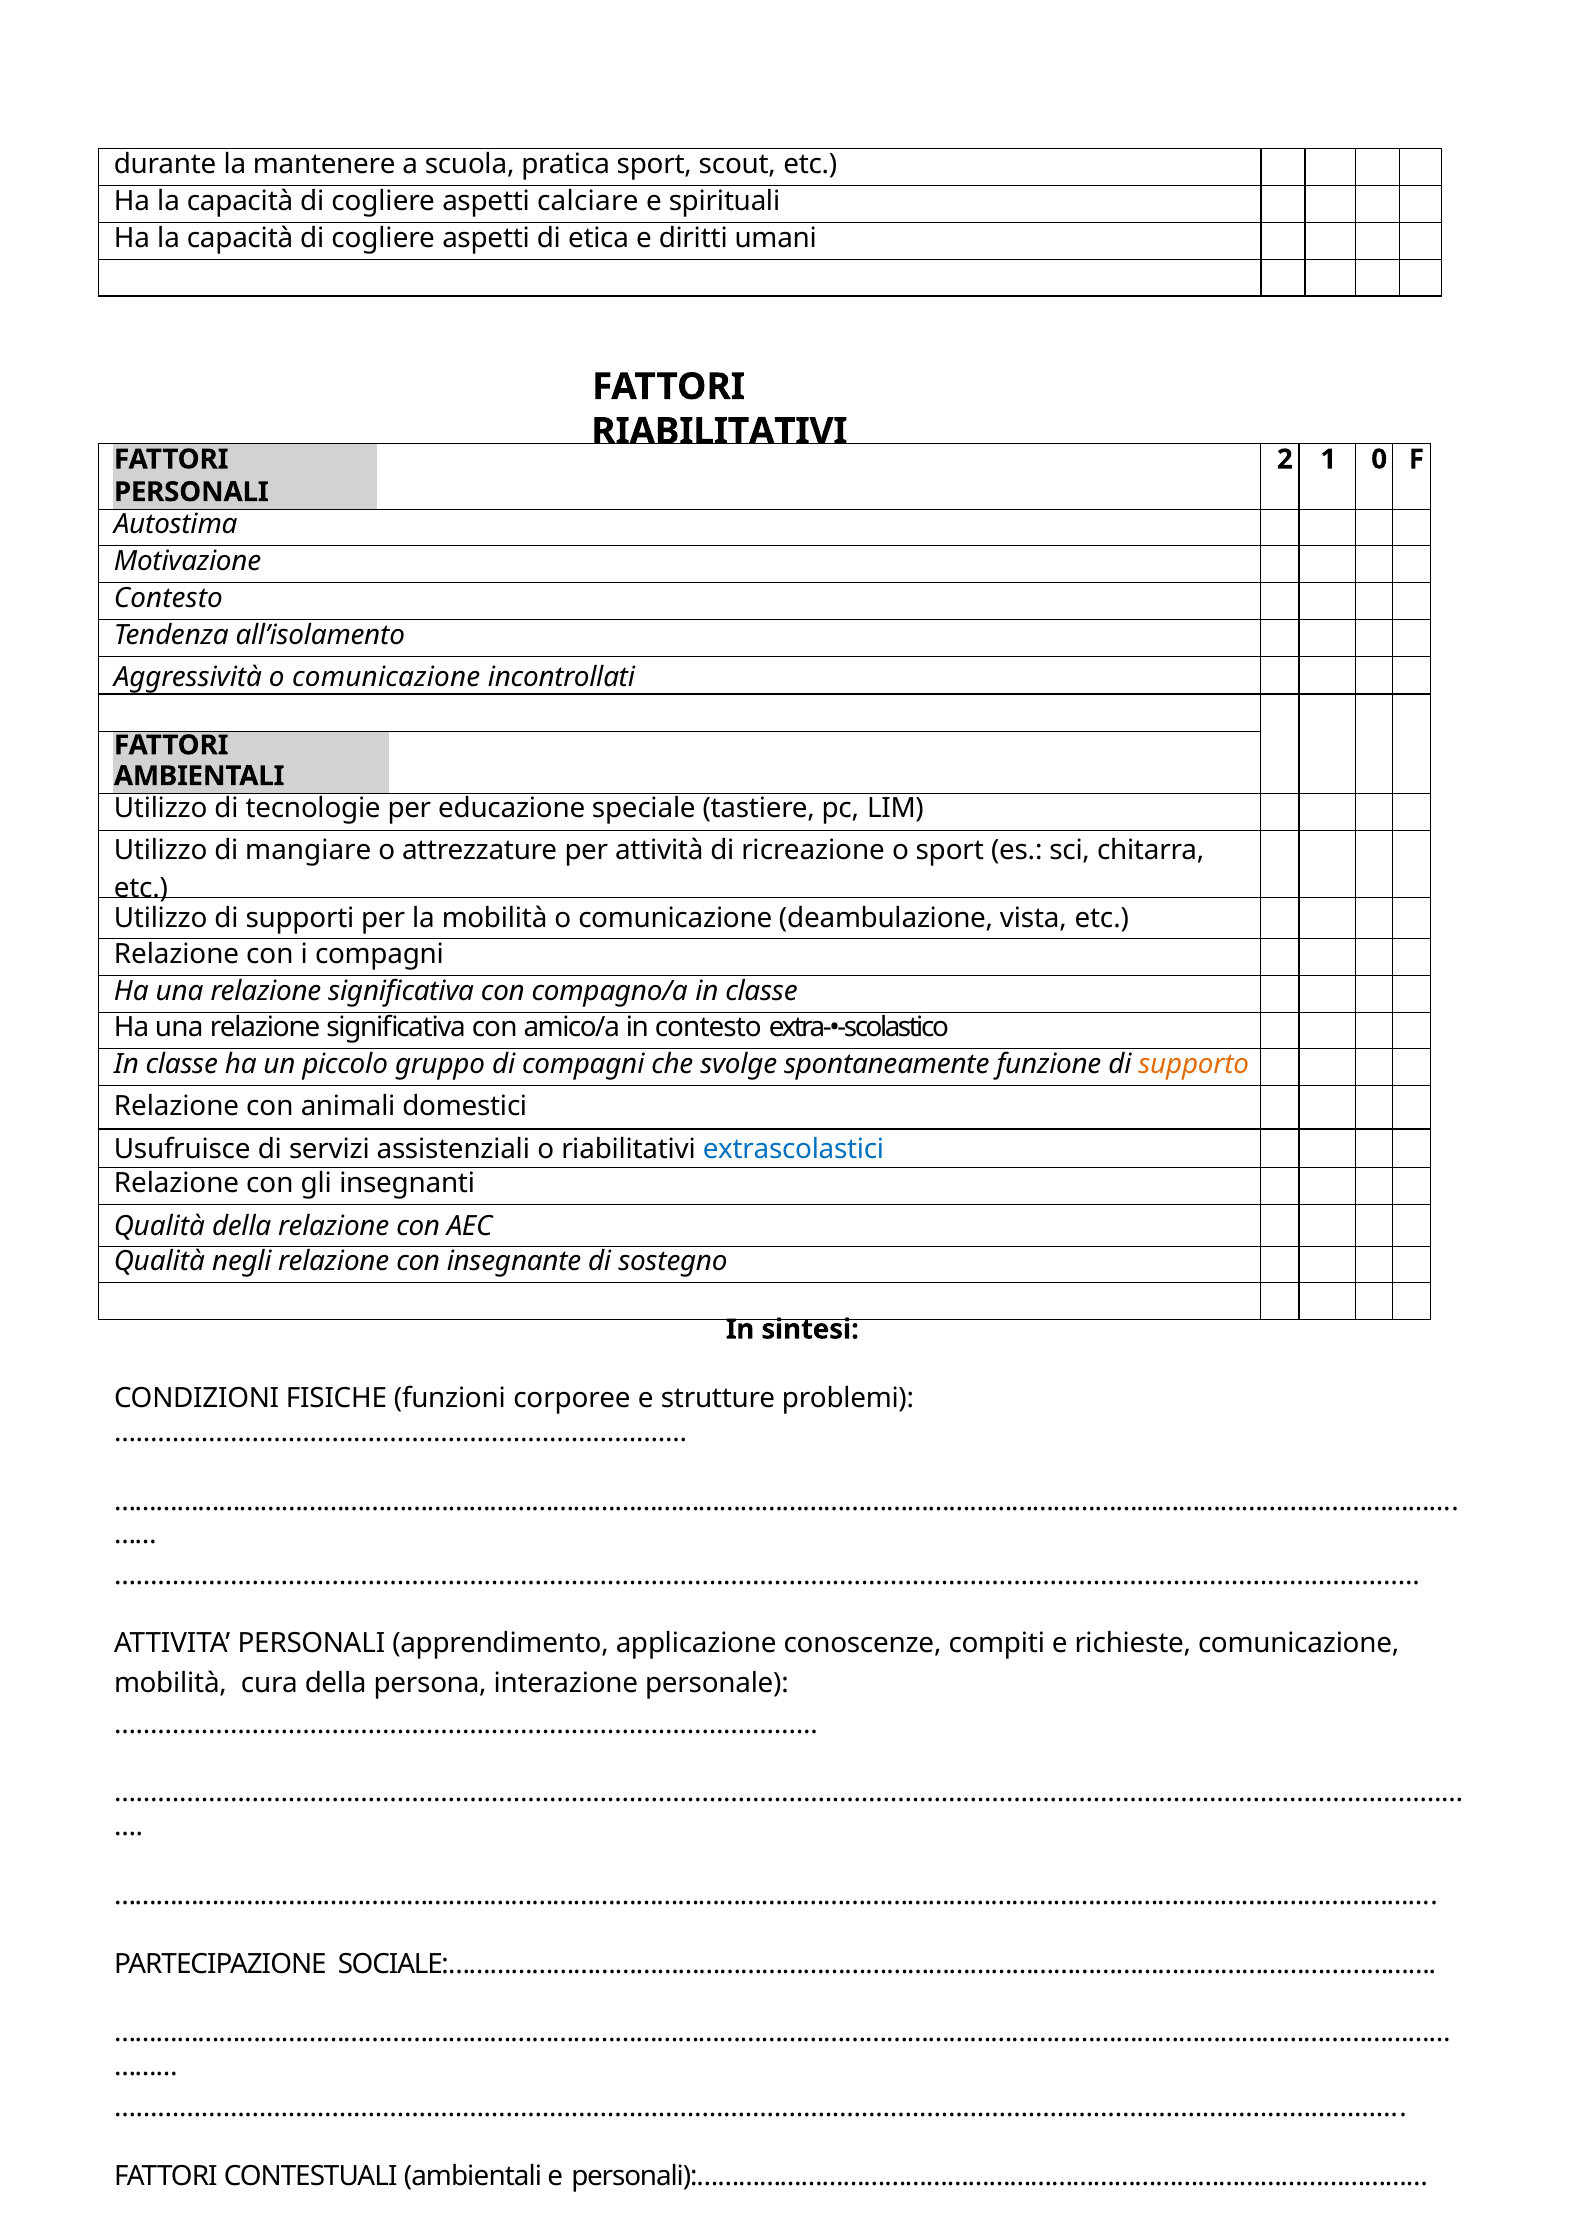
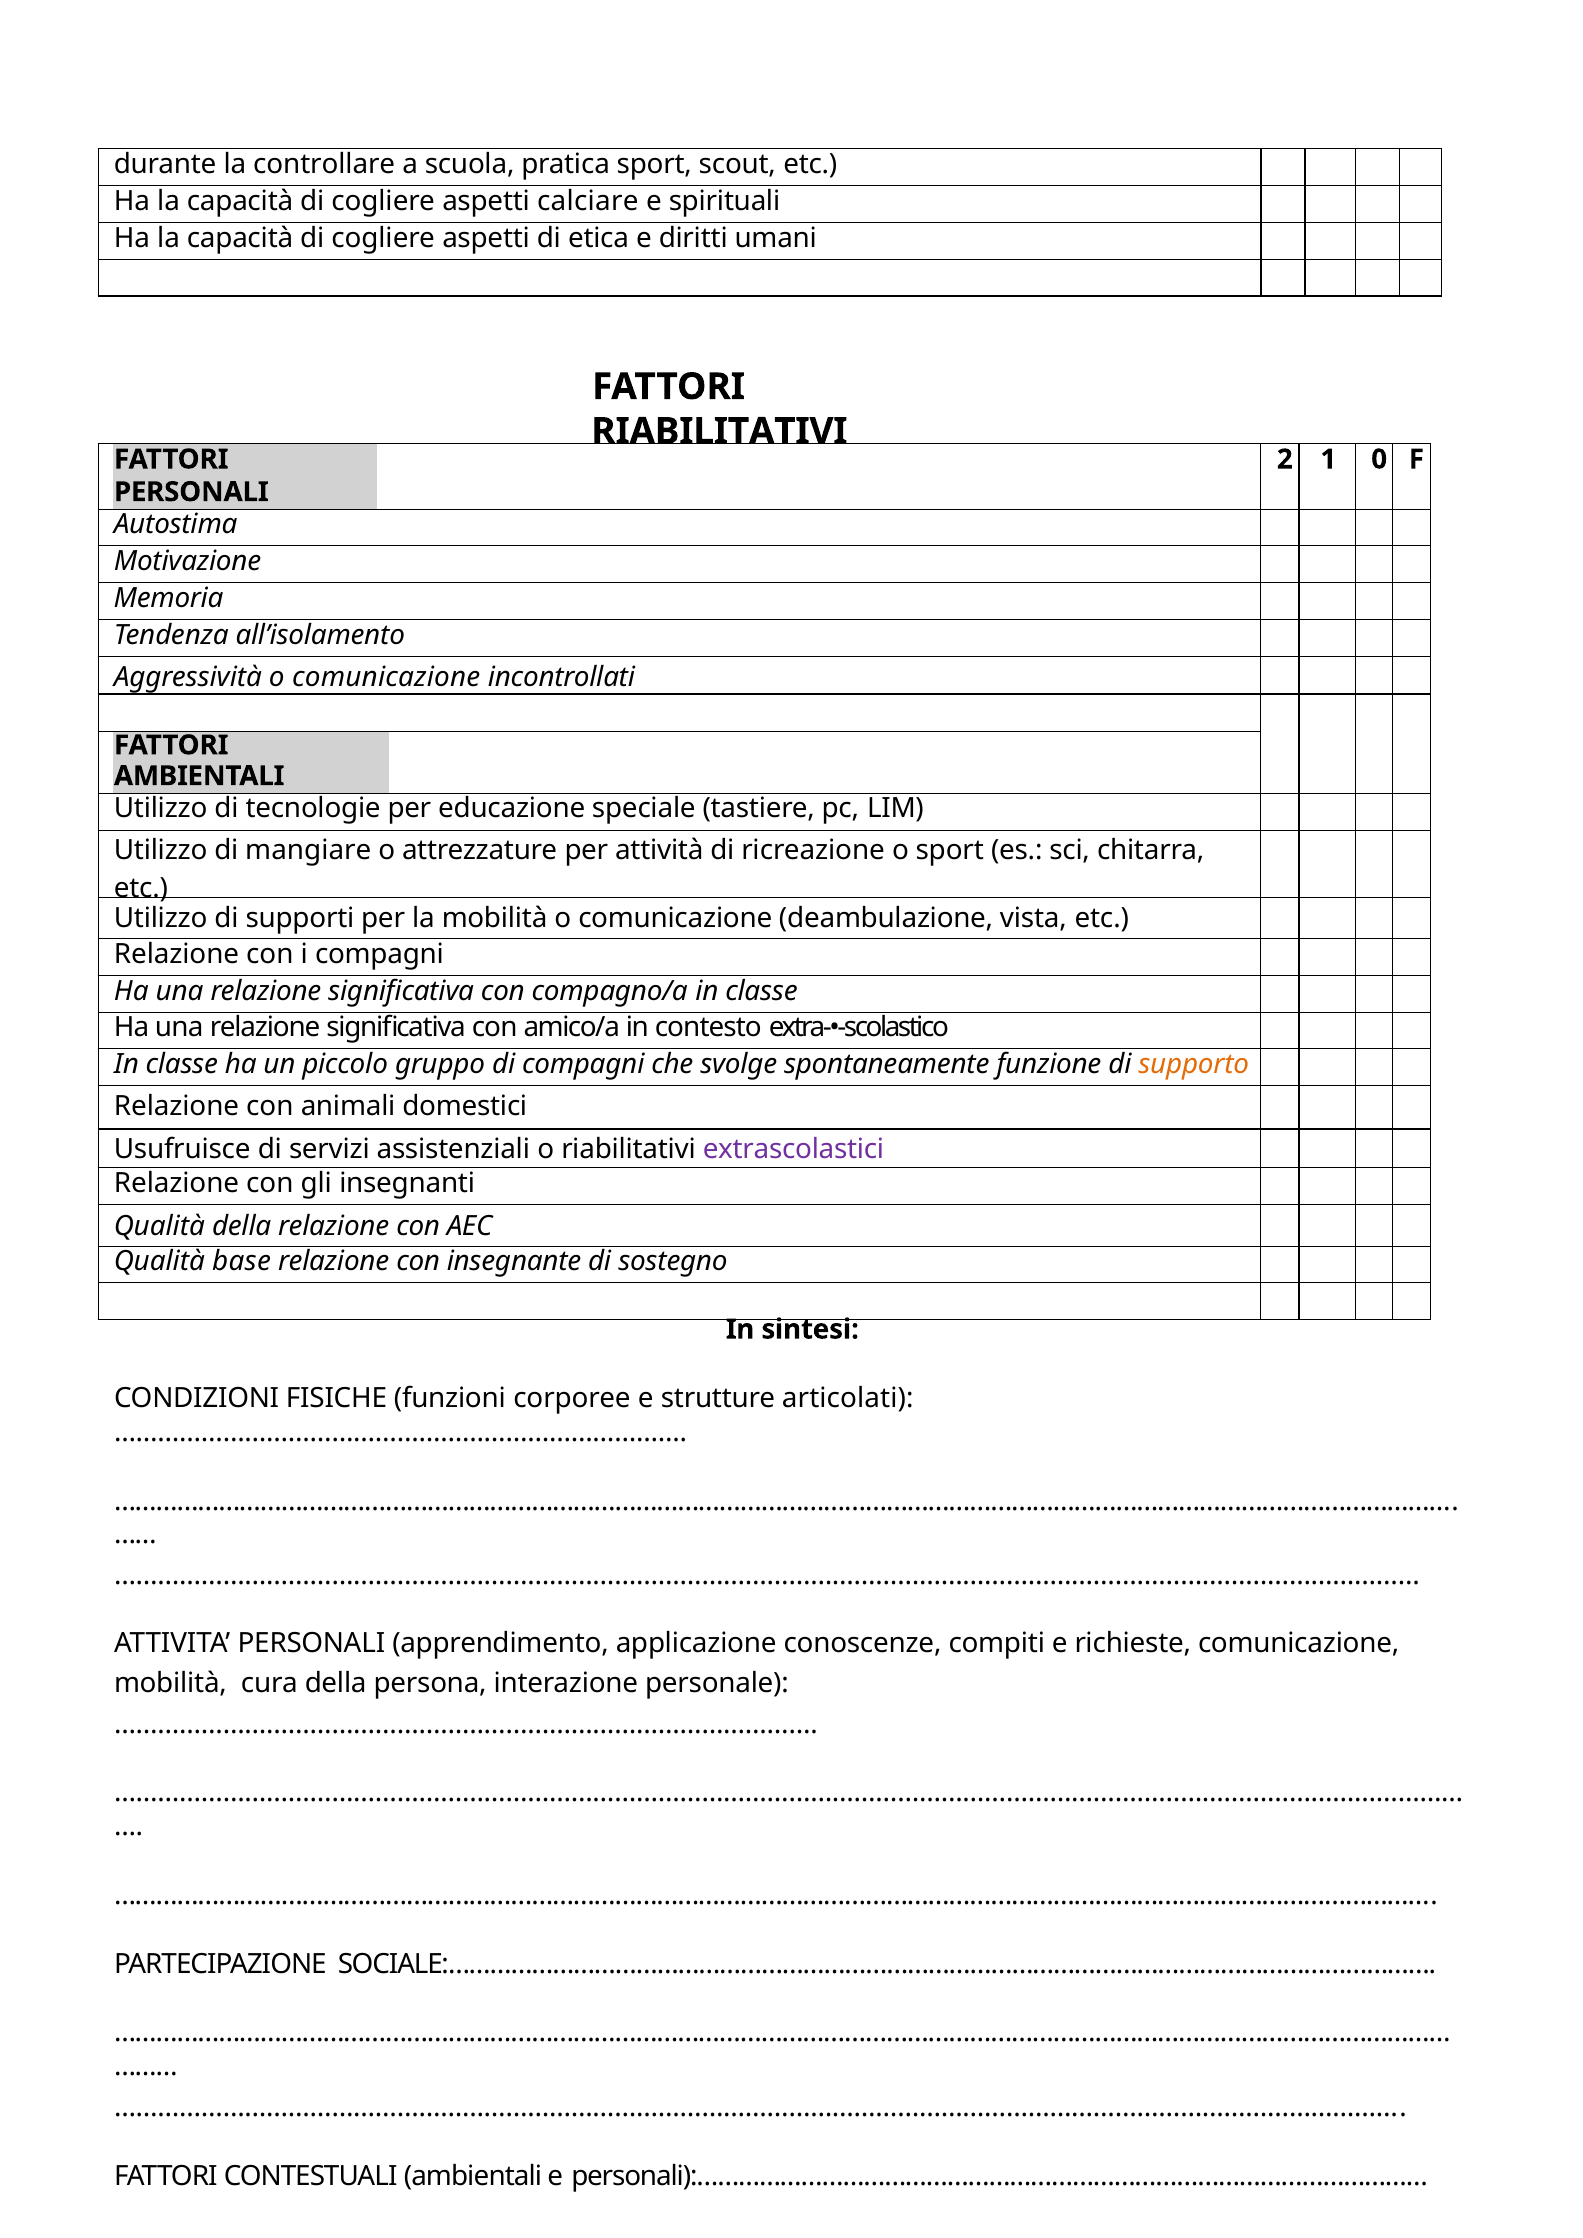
mantenere: mantenere -> controllare (324, 165)
Contesto: Contesto -> Memoria (169, 598)
extrascolastici colour: blue -> purple (793, 1149)
negli: negli -> base (242, 1261)
problemi: problemi -> articolati (848, 1398)
